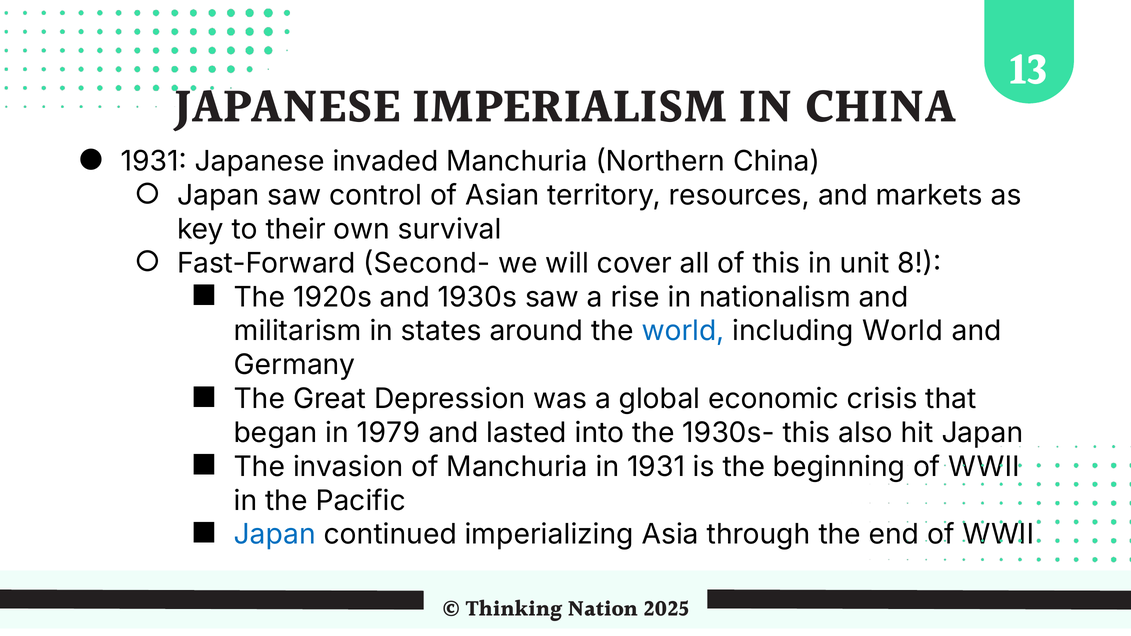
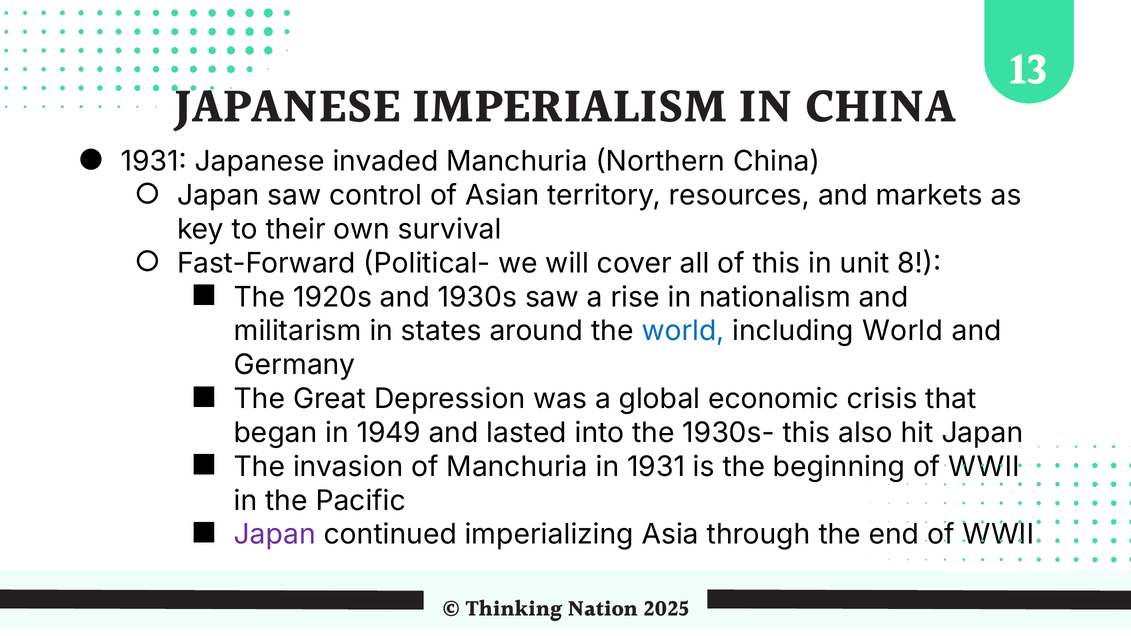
Second-: Second- -> Political- (427, 263)
1979: 1979 -> 1949 (389, 433)
Japan colour: blue -> purple (275, 535)
